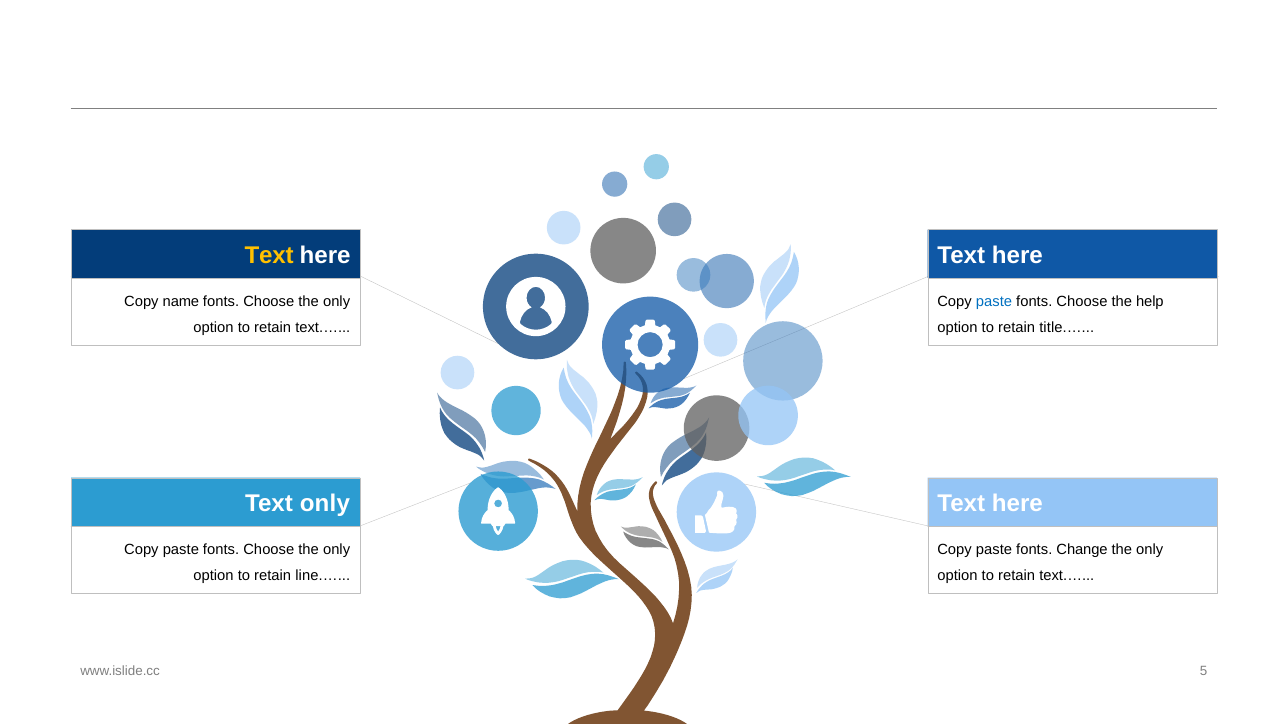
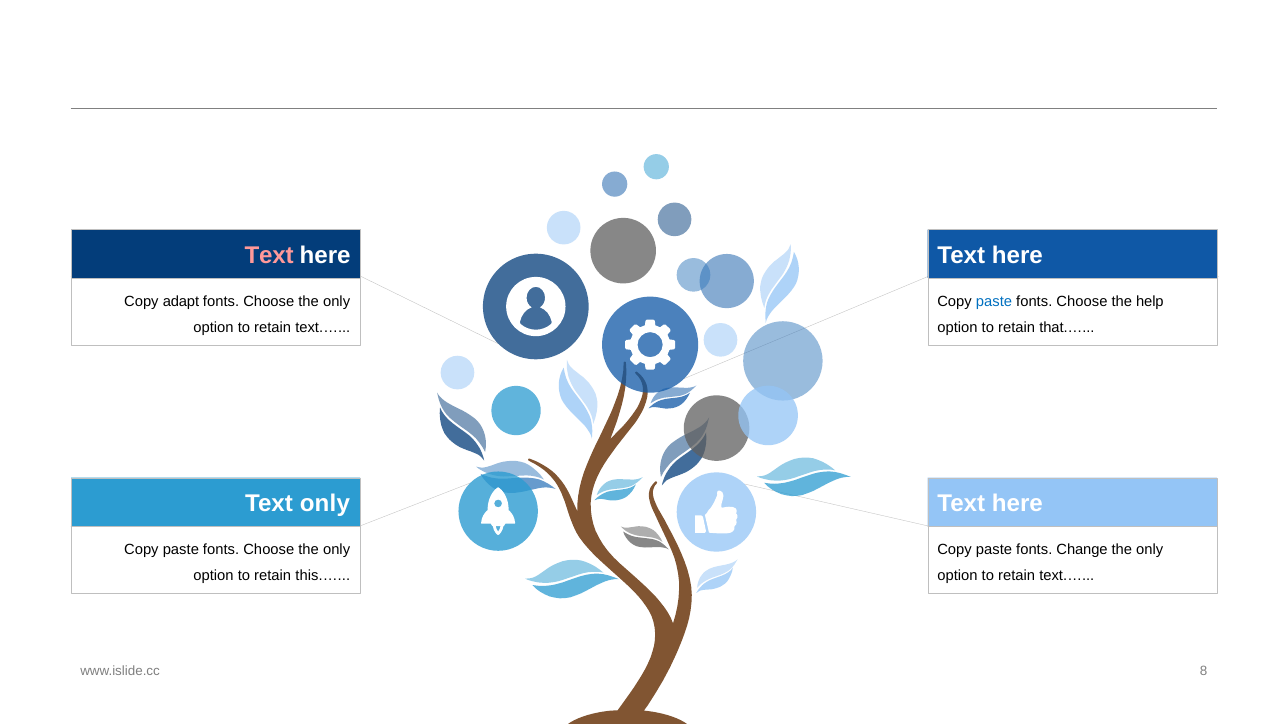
Text colour: yellow -> pink (269, 256)
name: name -> adapt (181, 302)
title.…: title.… -> that.… (1067, 328)
line.…: line.… -> this.… (323, 577)
5: 5 -> 8 (1204, 671)
